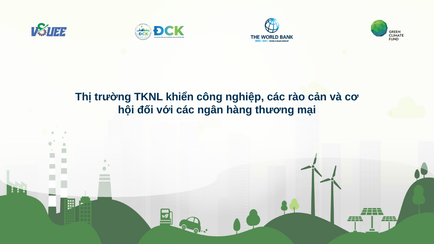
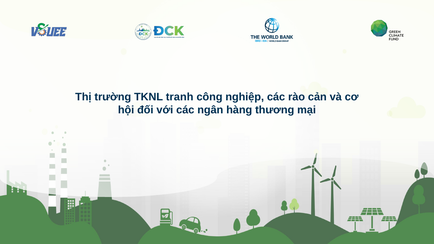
khiển: khiển -> tranh (180, 97)
